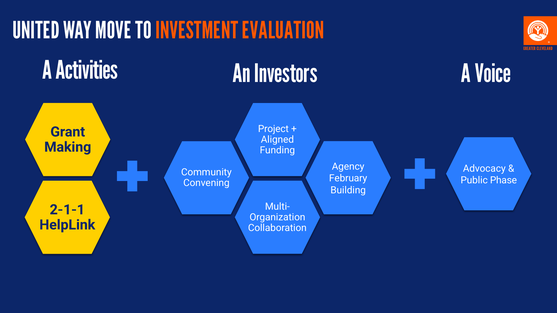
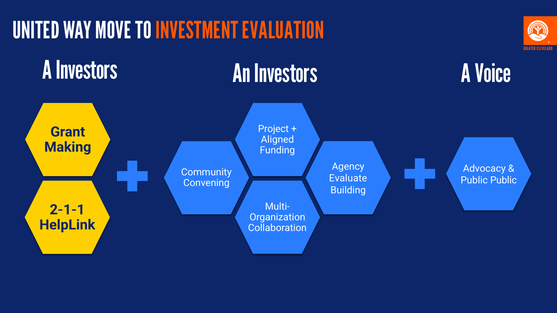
A Activities: Activities -> Investors (87, 70)
February: February -> Evaluate (348, 179)
Public Phase: Phase -> Public (504, 181)
